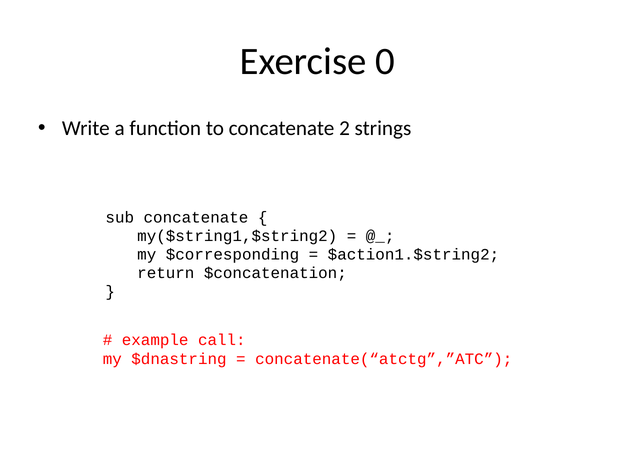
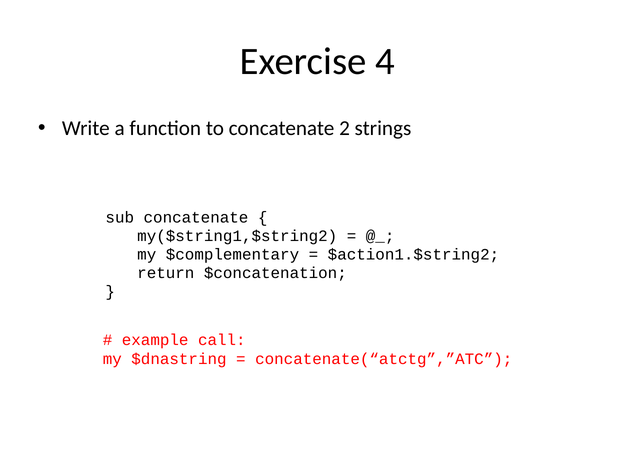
0: 0 -> 4 (385, 61)
$corresponding: $corresponding -> $complementary (232, 255)
